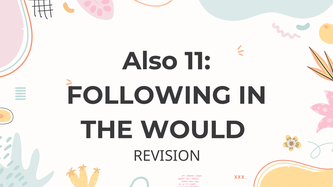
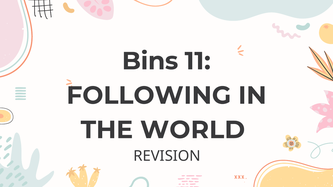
Also: Also -> Bins (150, 61)
WOULD: WOULD -> WORLD (193, 130)
